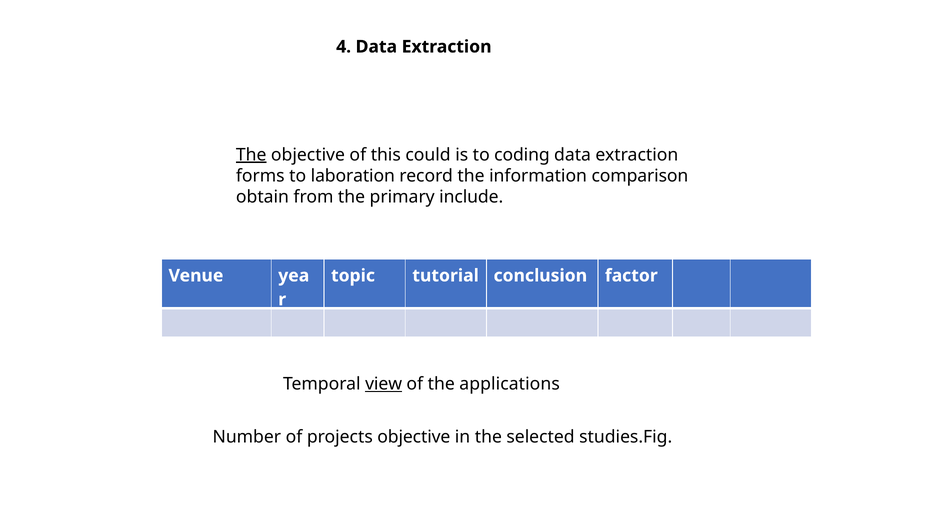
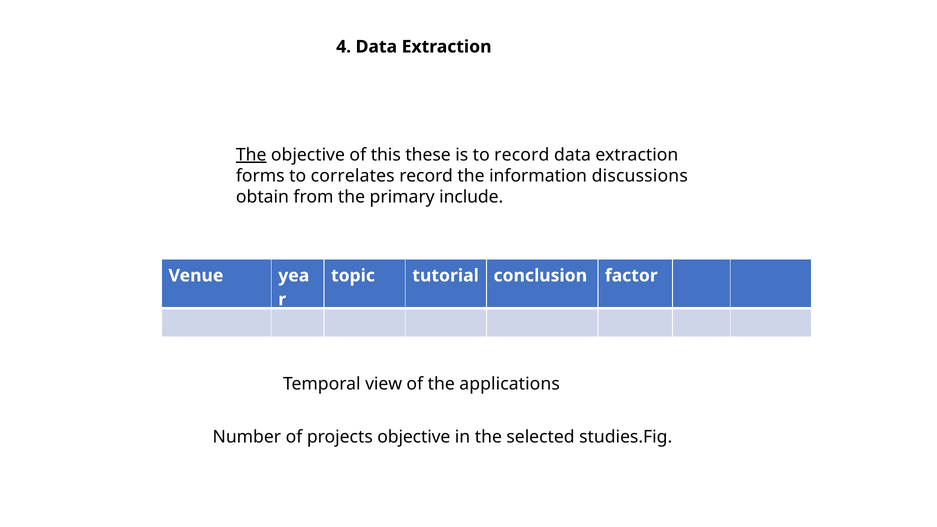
could: could -> these (428, 155)
to coding: coding -> record (522, 155)
laboration: laboration -> correlates (353, 176)
comparison: comparison -> discussions (640, 176)
view underline: present -> none (384, 384)
